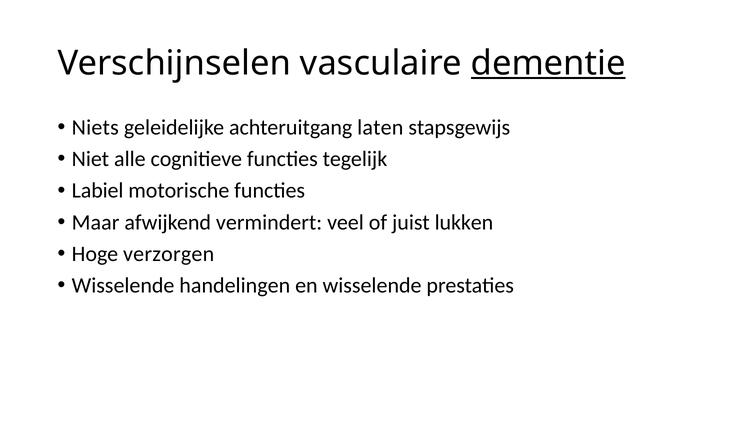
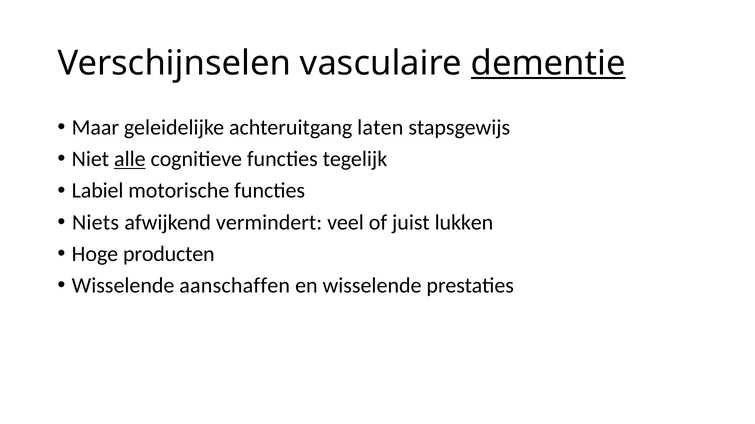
Niets: Niets -> Maar (95, 128)
alle underline: none -> present (130, 159)
Maar: Maar -> Niets (96, 223)
verzorgen: verzorgen -> producten (169, 254)
handelingen: handelingen -> aanschaffen (235, 286)
